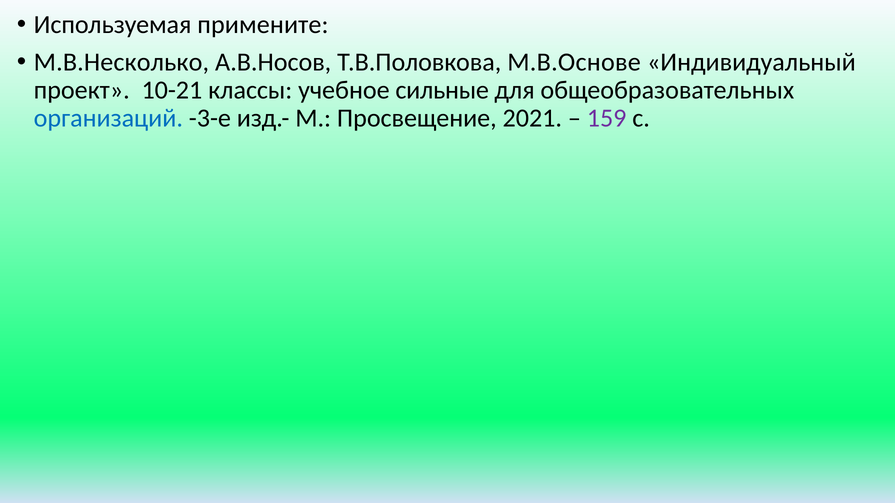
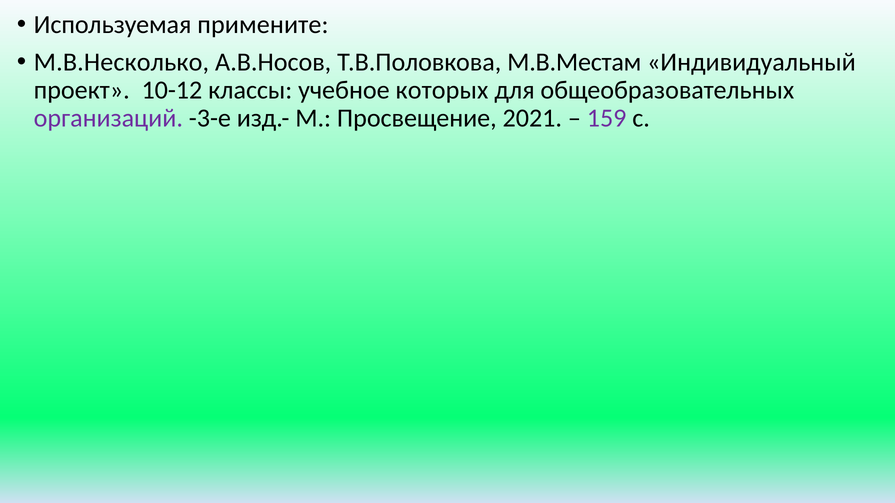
М.В.Основе: М.В.Основе -> М.В.Местам (574, 62)
10-21: 10-21 -> 10-12 (172, 90)
сильные: сильные -> которых (442, 90)
организаций colour: blue -> purple (108, 118)
